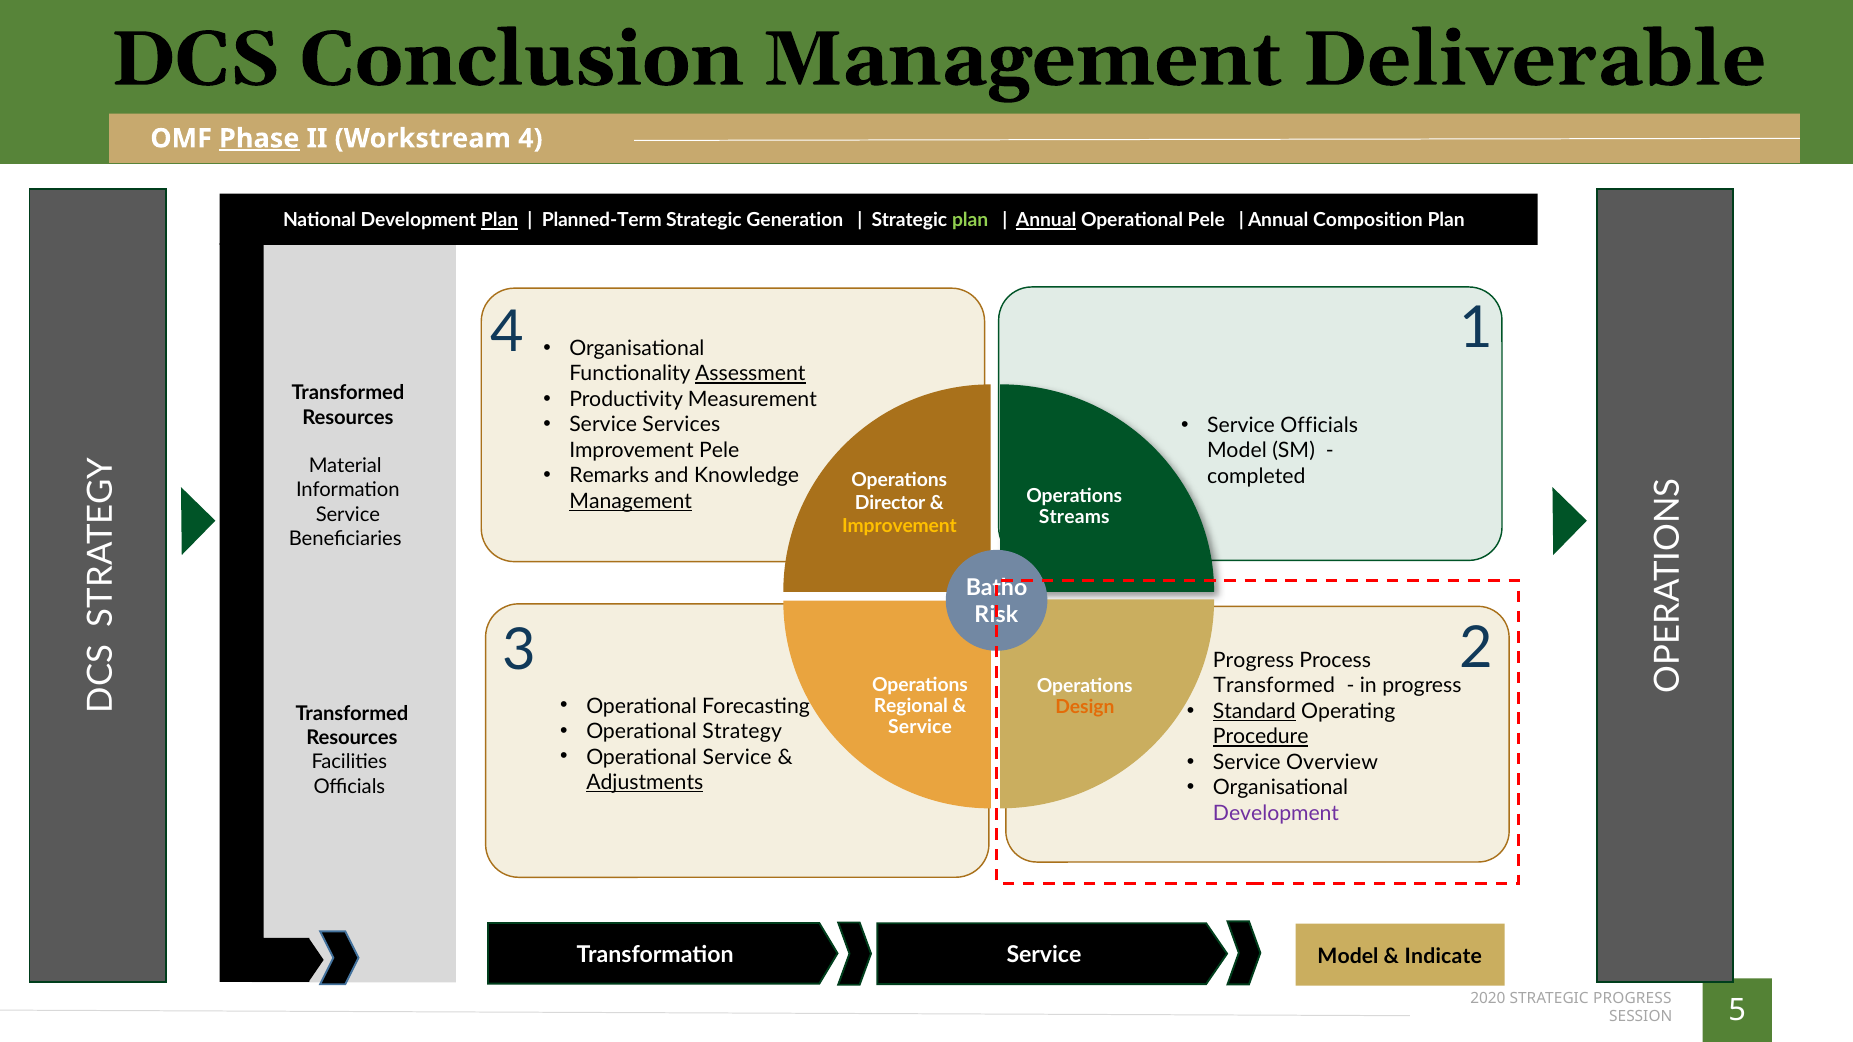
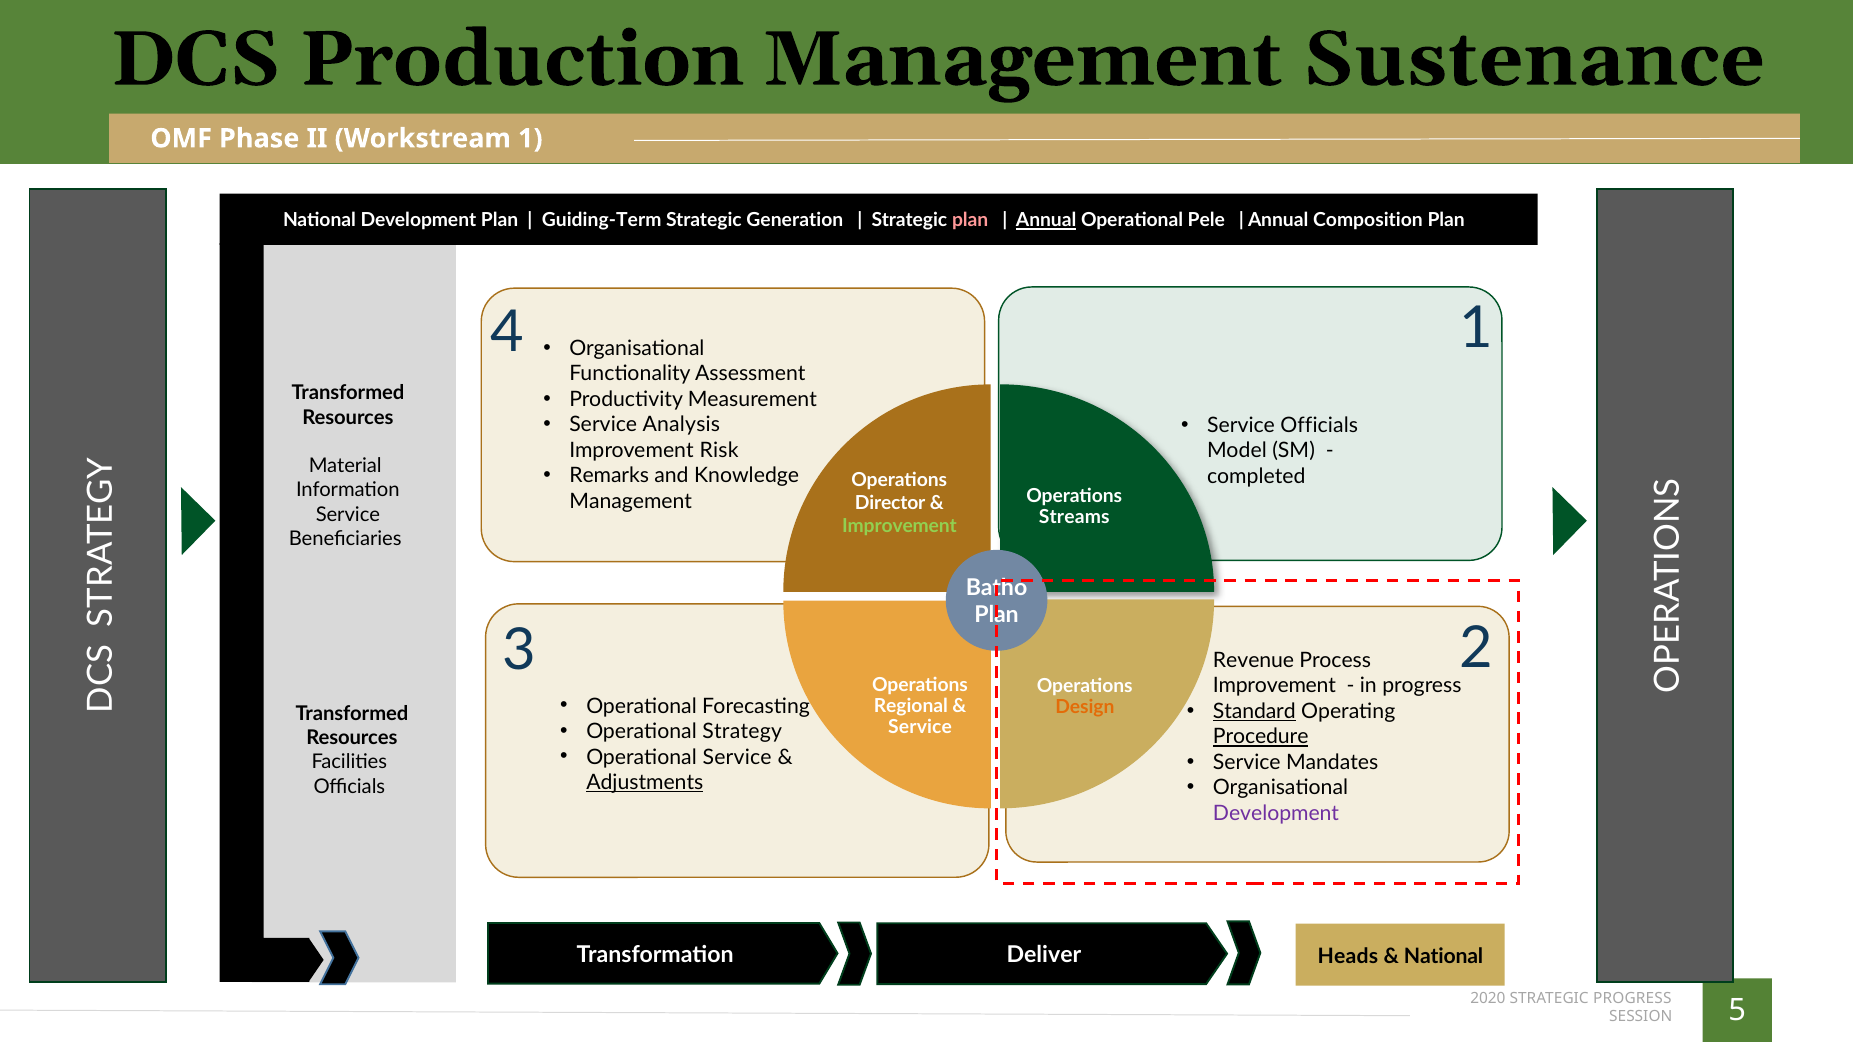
Conclusion: Conclusion -> Production (522, 59)
Deliverable: Deliverable -> Sustenance (1534, 59)
Phase underline: present -> none (259, 139)
Workstream 4: 4 -> 1 (530, 139)
Plan underline: present -> none (499, 221)
Planned-Term: Planned-Term -> Guiding-Term (602, 221)
plan colour: light green -> pink (970, 221)
Assessment underline: present -> none (750, 374)
Services: Services -> Analysis (681, 425)
Improvement Pele: Pele -> Risk (719, 450)
Management underline: present -> none (631, 501)
Improvement colour: yellow -> light green (899, 526)
Risk: Risk -> Plan (997, 616)
Progress: Progress -> Revenue (1254, 661)
Transformed: Transformed -> Improvement (1274, 686)
Overview: Overview -> Mandates (1332, 763)
Transformation Service: Service -> Deliver (1044, 956)
Model: Model -> Heads (1348, 956)
Indicate: Indicate -> National (1444, 956)
